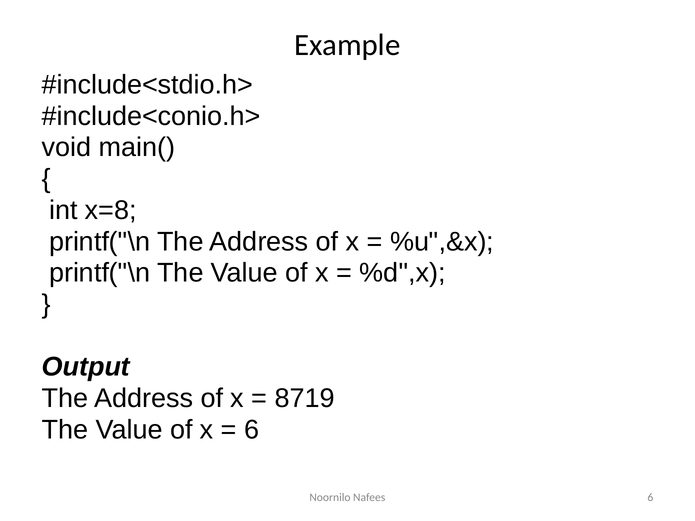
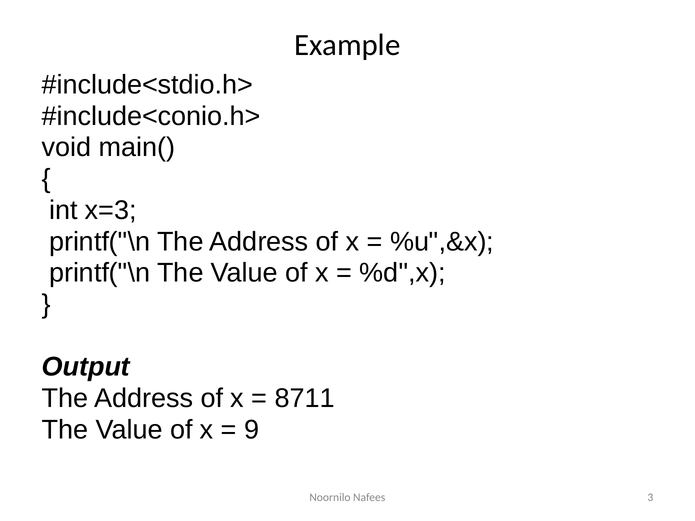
x=8: x=8 -> x=3 (111, 210)
8719: 8719 -> 8711 (305, 399)
6: 6 -> 9 (252, 430)
Nafees 6: 6 -> 3 (650, 498)
